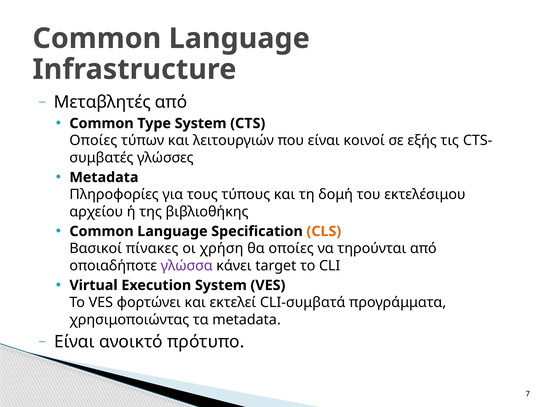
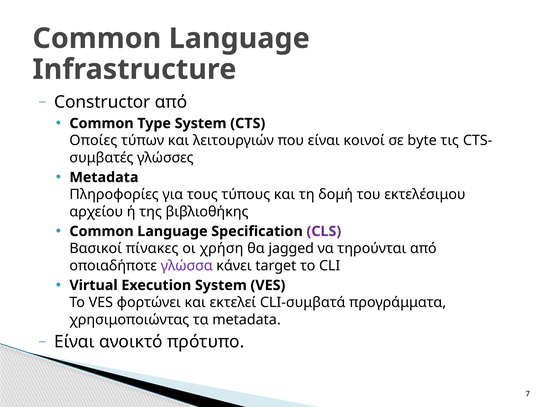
Μεταβλητές: Μεταβλητές -> Constructor (102, 102)
εξής: εξής -> byte (422, 141)
CLS colour: orange -> purple (324, 231)
θα οποίες: οποίες -> jagged (291, 249)
